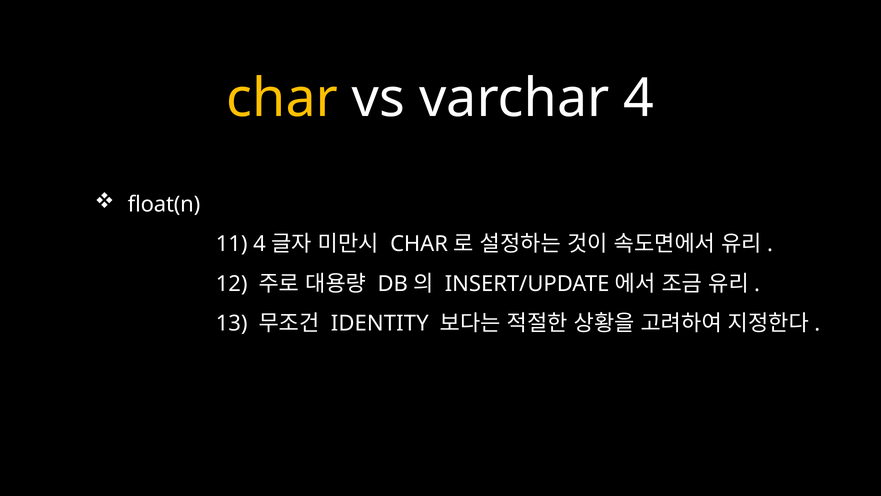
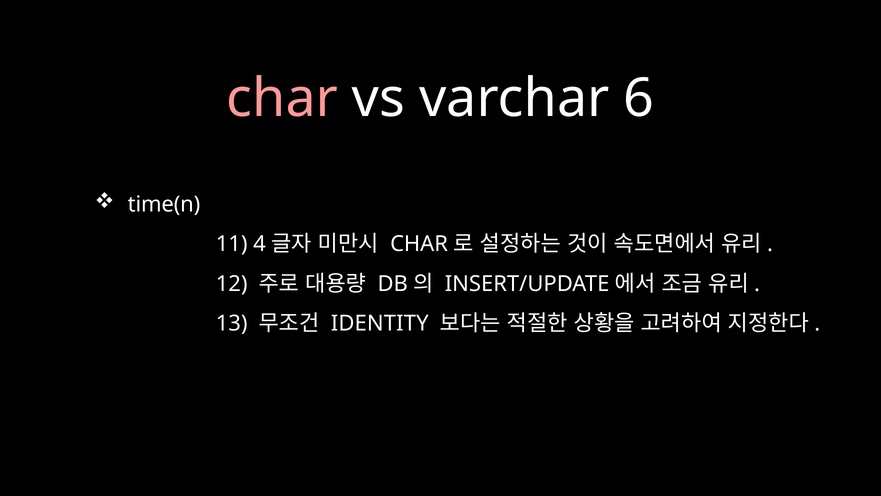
char colour: yellow -> pink (282, 98)
4: 4 -> 6 (639, 98)
float(n: float(n -> time(n (164, 204)
